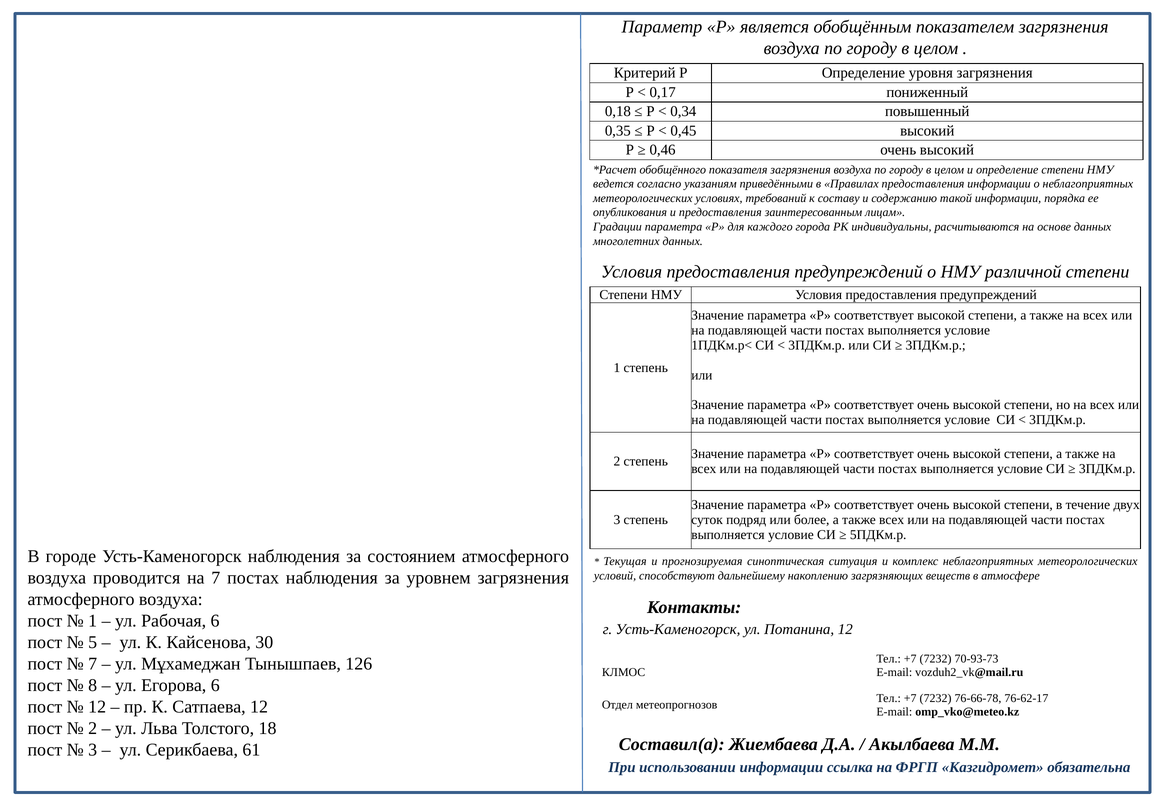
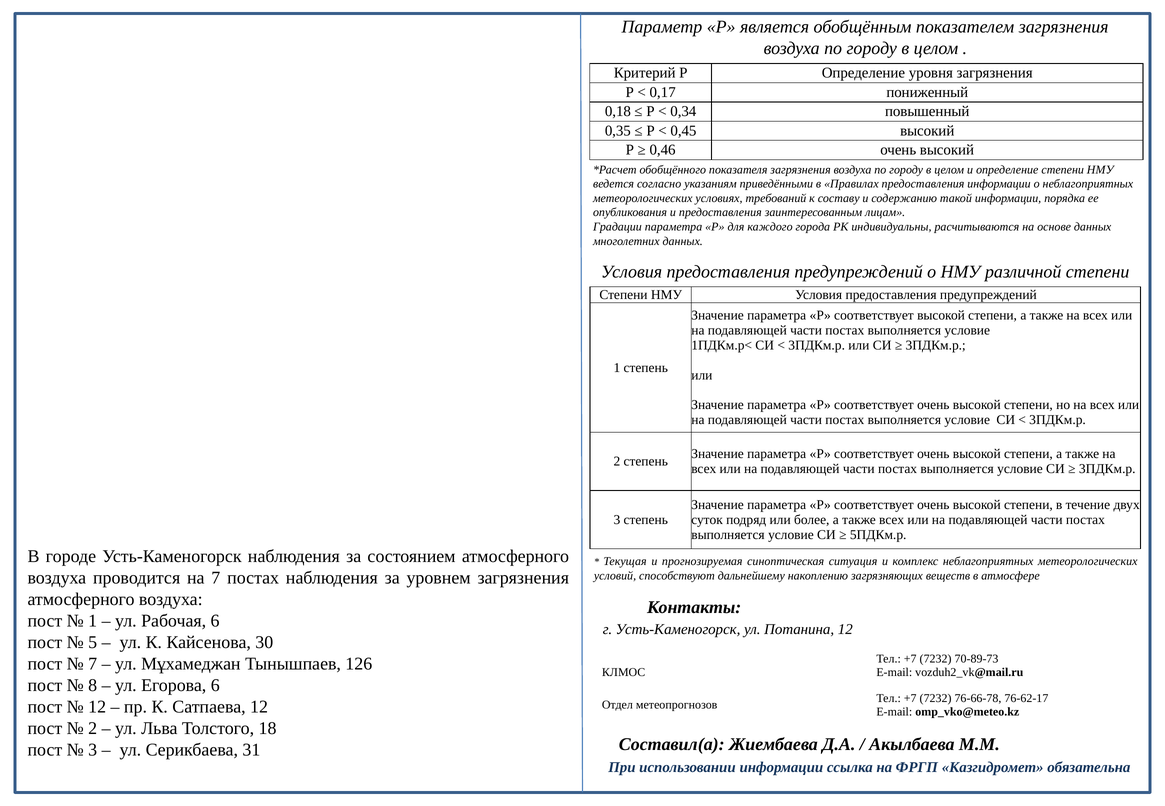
70-93-73: 70-93-73 -> 70-89-73 (977, 659)
61: 61 -> 31 (251, 750)
